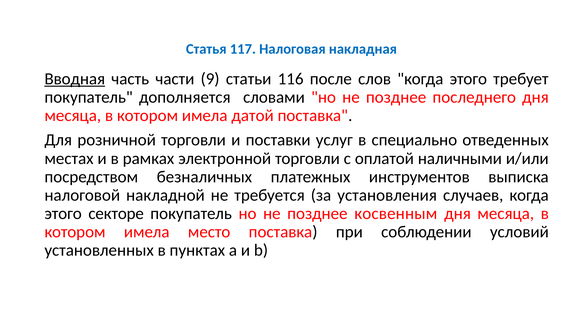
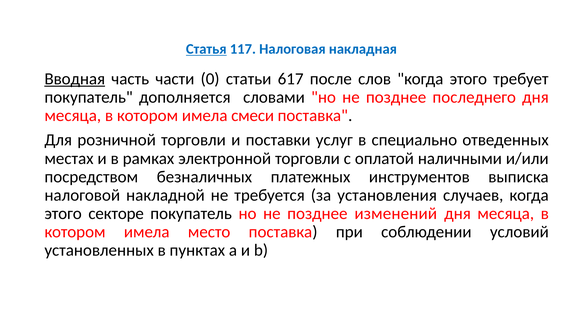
Статья underline: none -> present (206, 49)
9: 9 -> 0 (210, 79)
116: 116 -> 617 (291, 79)
датой: датой -> смеси (253, 116)
косвенным: косвенным -> изменений (396, 213)
